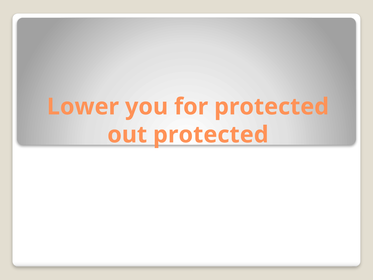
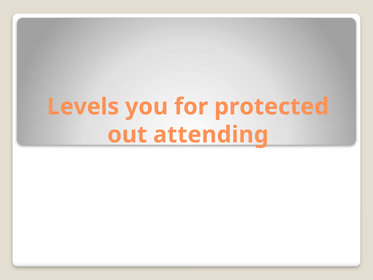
Lower: Lower -> Levels (83, 107)
out protected: protected -> attending (211, 135)
